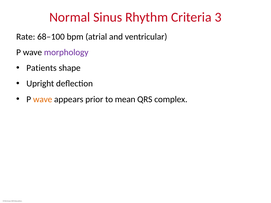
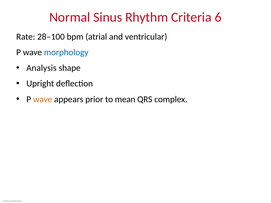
3: 3 -> 6 (218, 17)
68‒100: 68‒100 -> 28‒100 (51, 37)
morphology colour: purple -> blue (66, 52)
Patients: Patients -> Analysis (41, 68)
